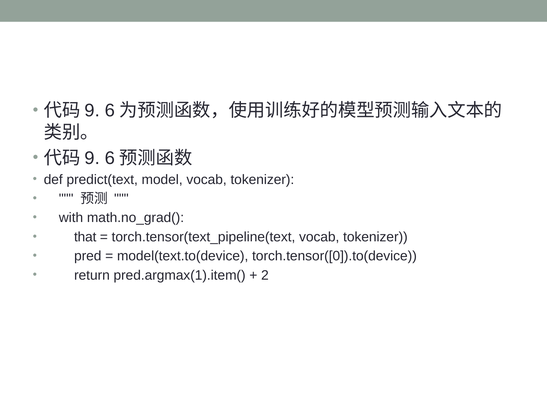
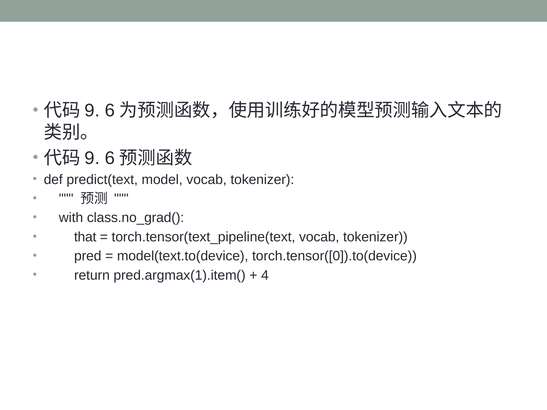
math.no_grad(: math.no_grad( -> class.no_grad( (136, 218)
2: 2 -> 4 (265, 275)
